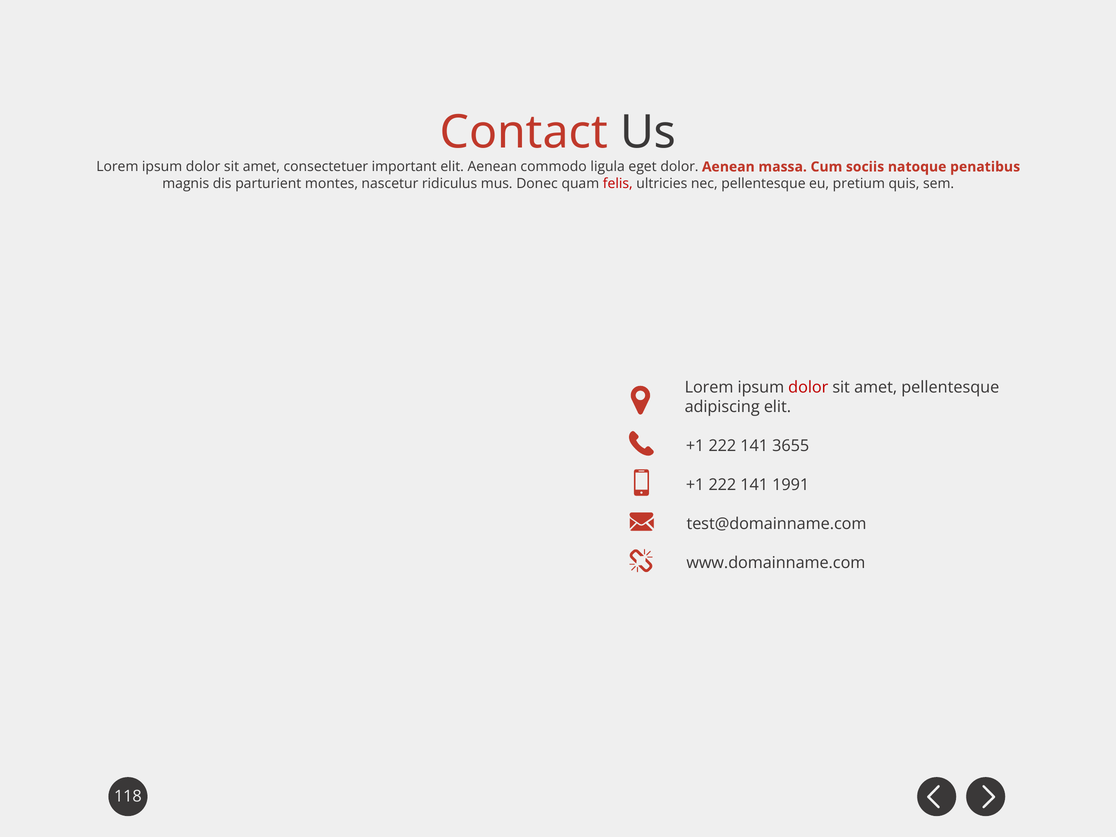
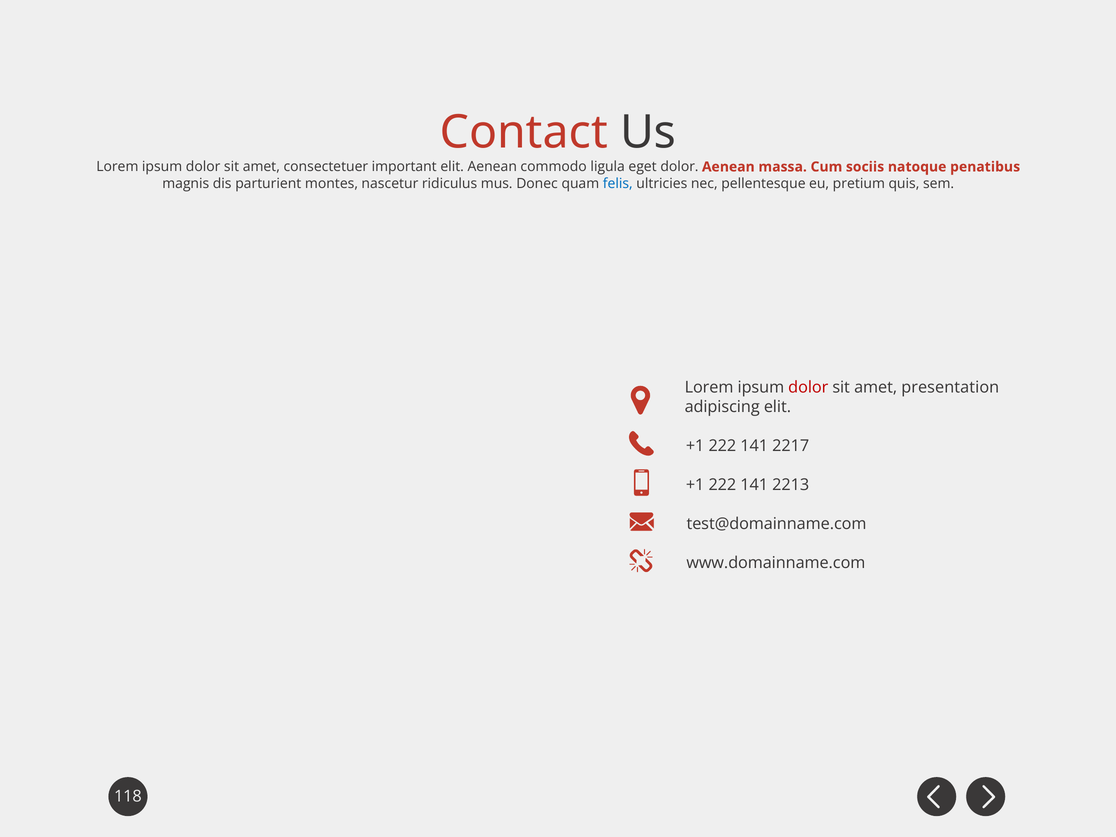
felis colour: red -> blue (618, 184)
amet pellentesque: pellentesque -> presentation (950, 388)
3655: 3655 -> 2217 (791, 446)
1991: 1991 -> 2213 (791, 485)
